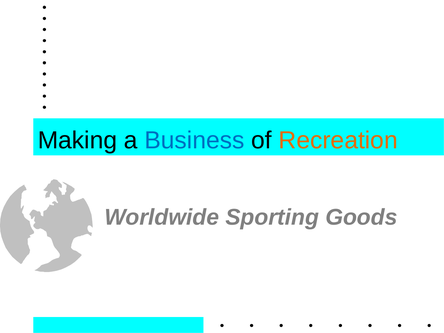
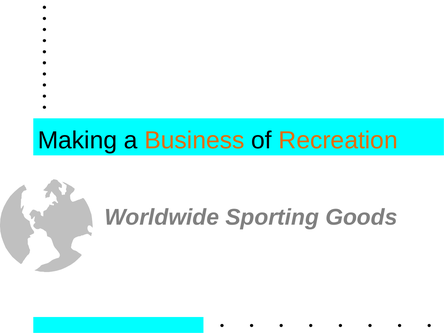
Business colour: blue -> orange (194, 140)
